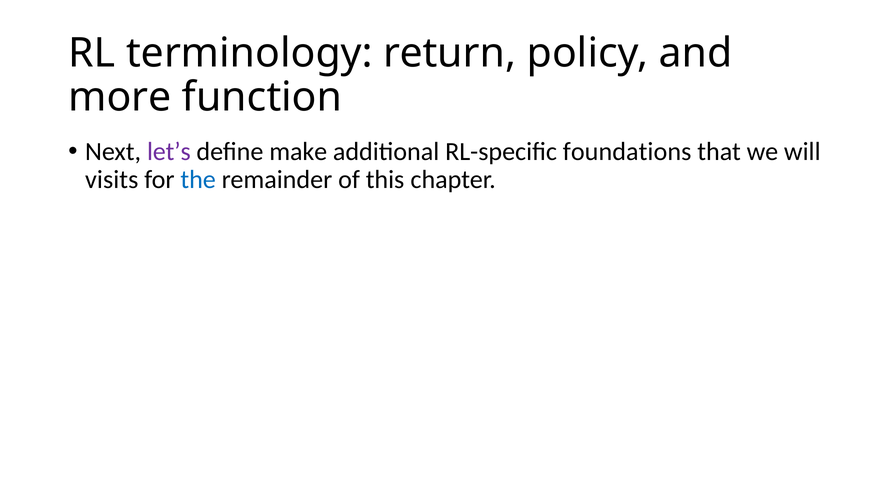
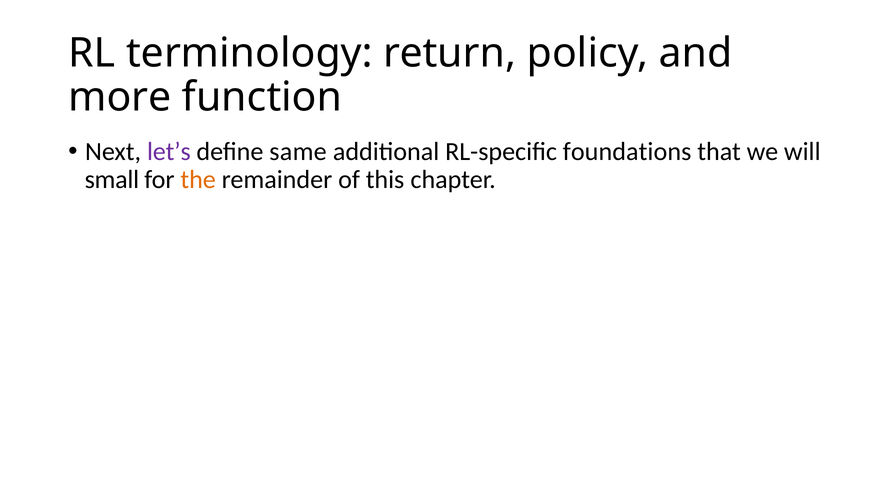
make: make -> same (298, 151)
visits: visits -> small (112, 180)
the colour: blue -> orange (198, 180)
